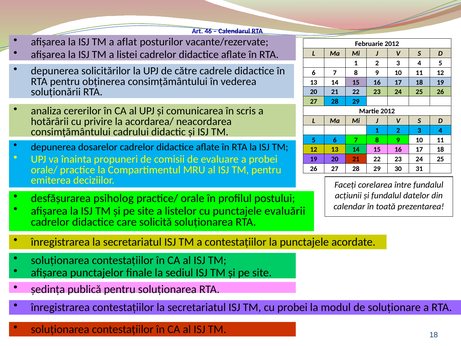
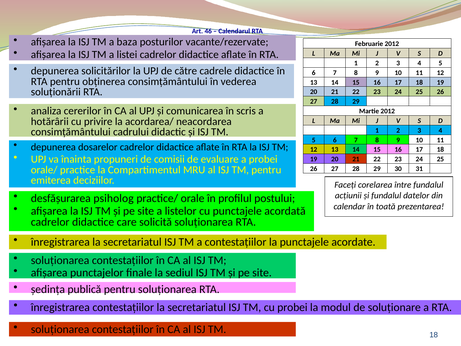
aflat: aflat -> baza (127, 42)
evaluării: evaluării -> acordată (285, 211)
